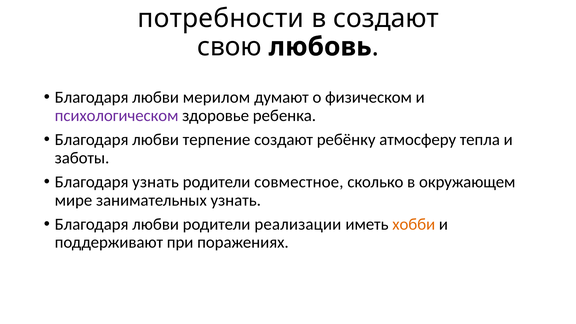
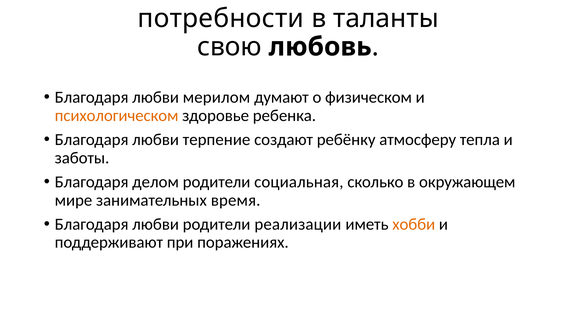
в создают: создают -> таланты (386, 18)
психологическом colour: purple -> orange (117, 116)
Благодаря узнать: узнать -> делом (156, 182)
совместное: совместное -> социальная (299, 182)
занимательных узнать: узнать -> время (236, 200)
